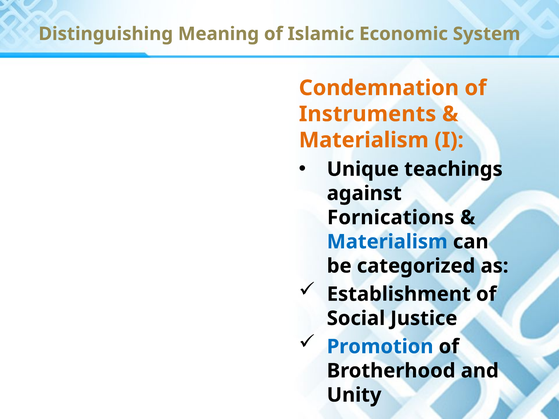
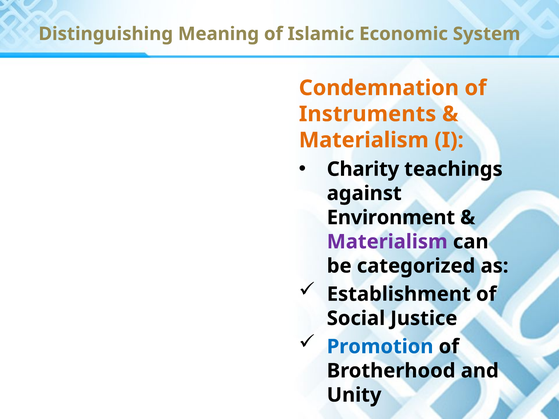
Unique: Unique -> Charity (363, 169)
Fornications: Fornications -> Environment (391, 218)
Materialism colour: blue -> purple (387, 242)
